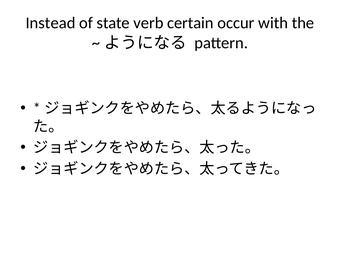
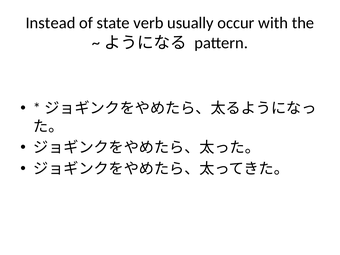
certain: certain -> usually (190, 23)
